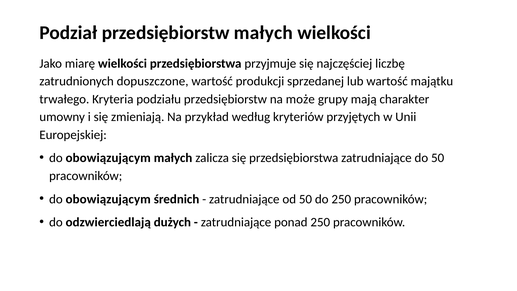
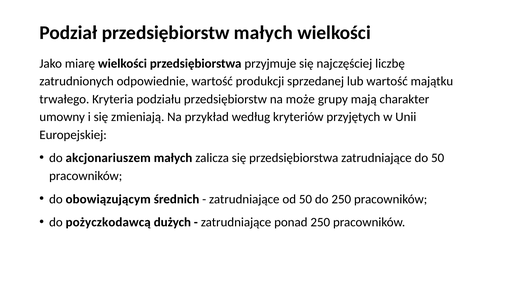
dopuszczone: dopuszczone -> odpowiednie (153, 81)
obowiązującym: obowiązującym -> akcjonariuszem (108, 158)
odzwierciedlają: odzwierciedlają -> pożyczkodawcą (108, 222)
